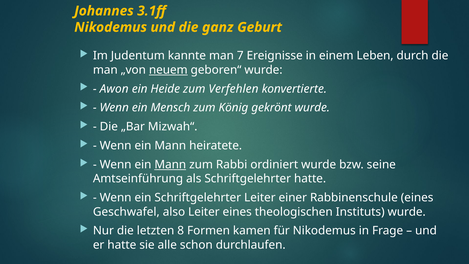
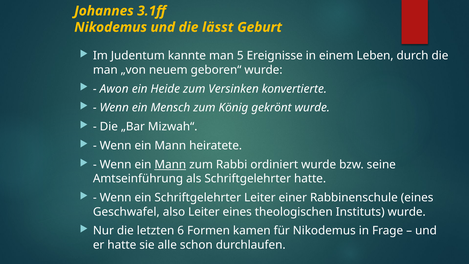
ganz: ganz -> lässt (218, 27)
7: 7 -> 5 (240, 56)
neuem underline: present -> none (168, 70)
Verfehlen: Verfehlen -> Versinken (234, 89)
8: 8 -> 6 (181, 231)
